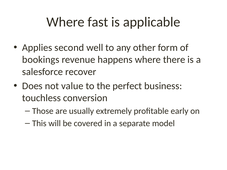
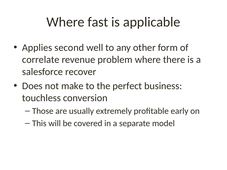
bookings: bookings -> correlate (41, 60)
happens: happens -> problem (115, 60)
value: value -> make (72, 86)
